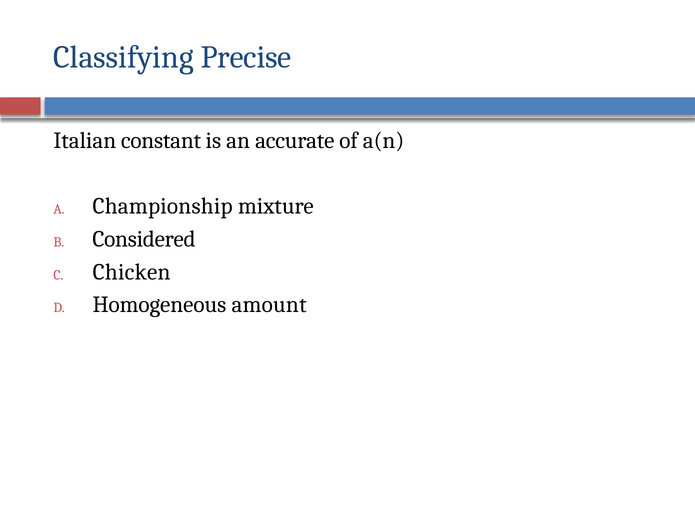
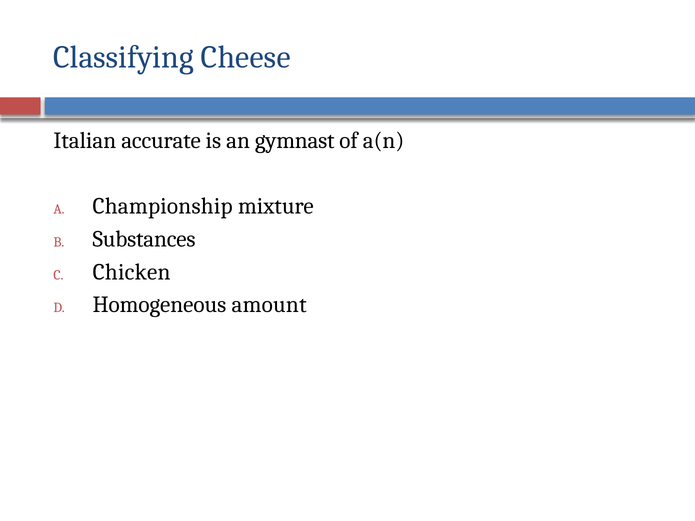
Precise: Precise -> Cheese (246, 57)
constant: constant -> accurate (161, 141)
accurate: accurate -> gymnast (295, 141)
Considered: Considered -> Substances (144, 239)
